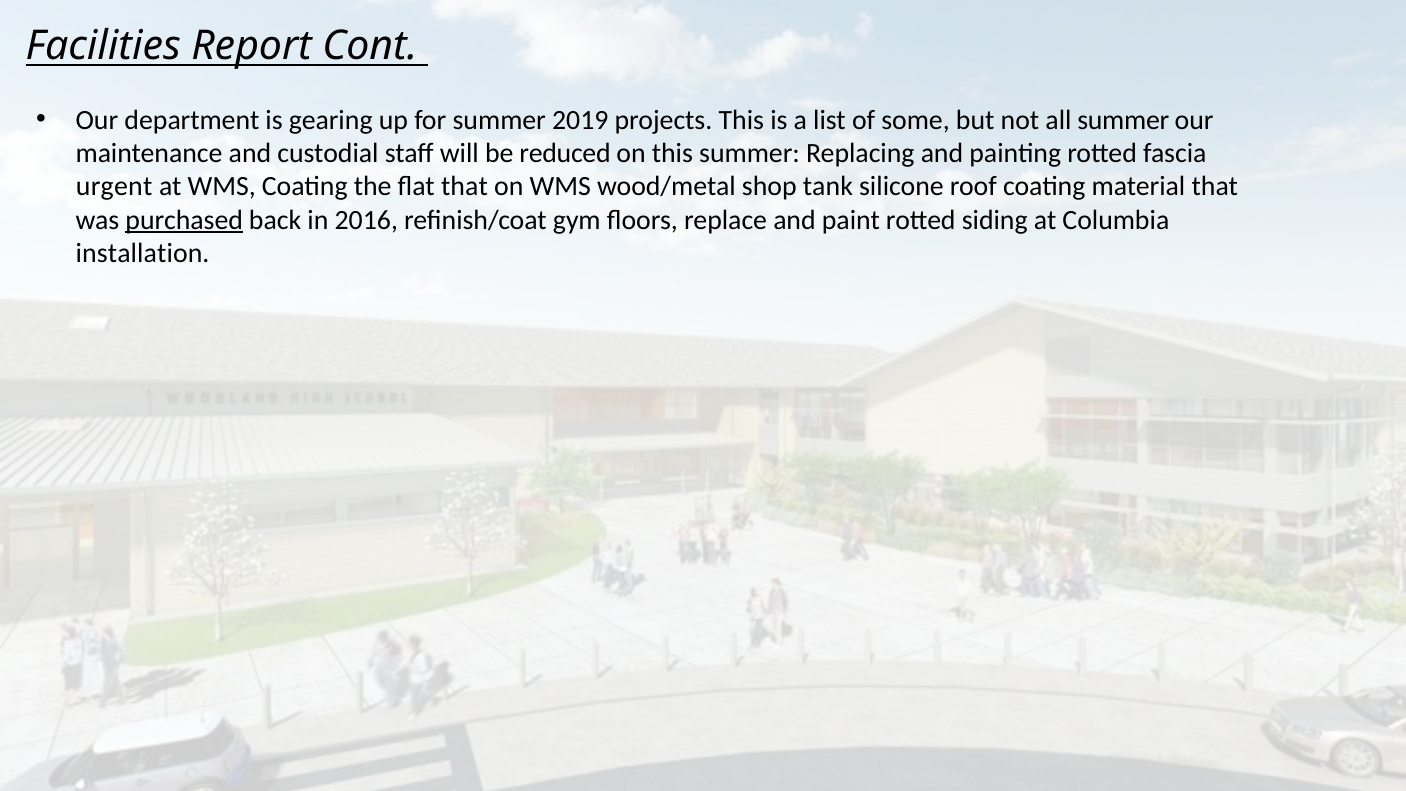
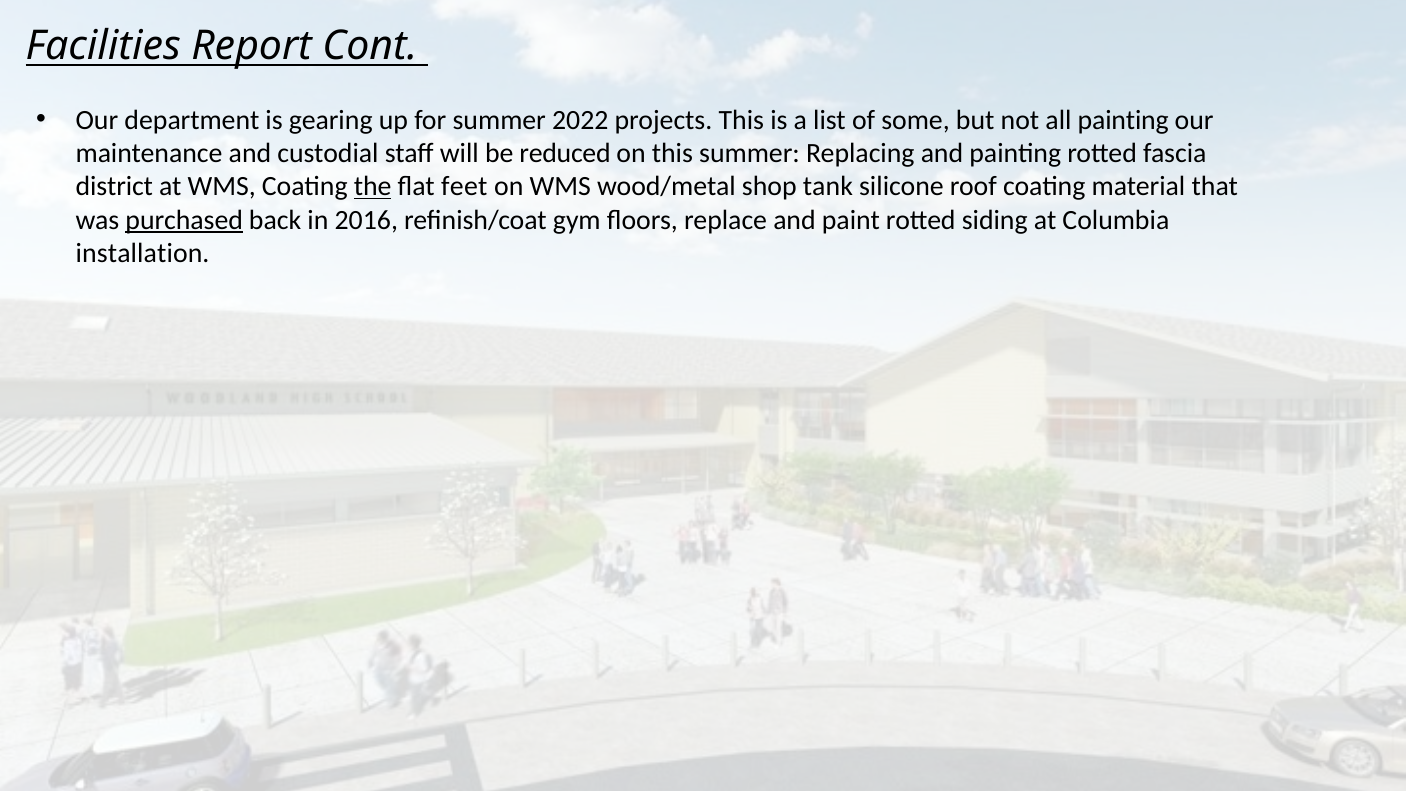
2019: 2019 -> 2022 (580, 120)
all summer: summer -> painting (1123, 120)
urgent: urgent -> district (114, 187)
the underline: none -> present (373, 187)
flat that: that -> feet (464, 187)
